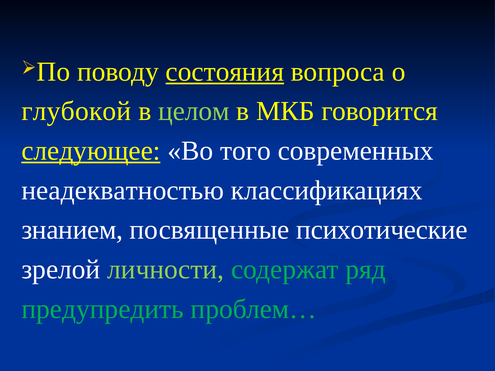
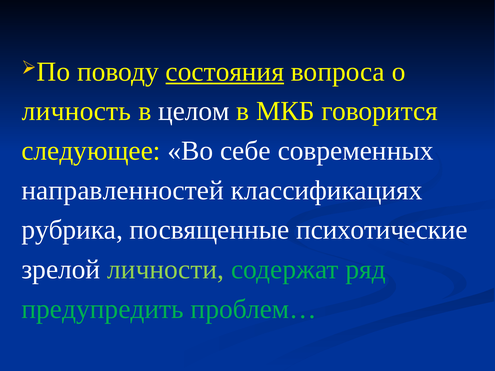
глубокой: глубокой -> личность (76, 111)
целом colour: light green -> white (194, 111)
следующее underline: present -> none (91, 151)
того: того -> себе (245, 151)
неадекватностью: неадекватностью -> направленностей (123, 190)
знанием: знанием -> рубрика (72, 230)
